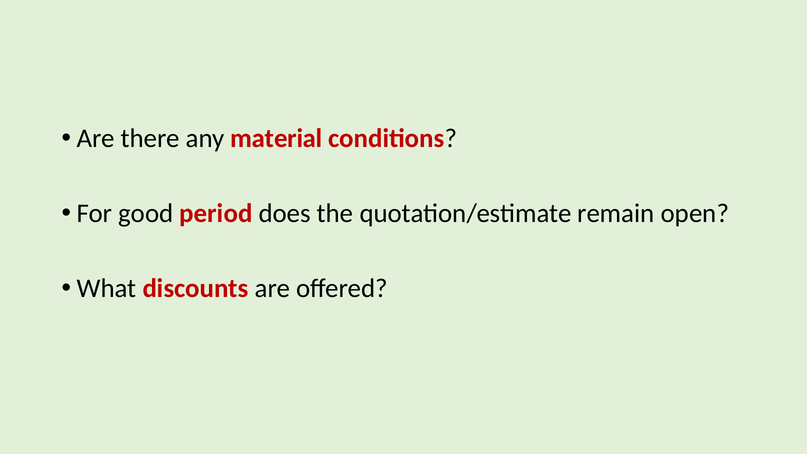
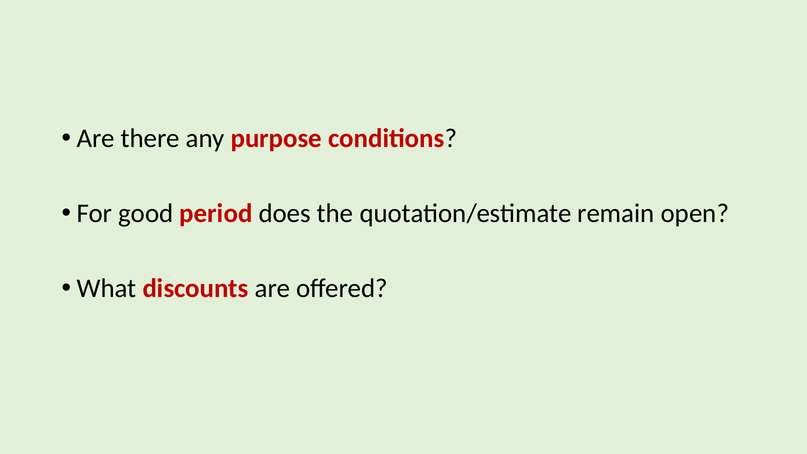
material: material -> purpose (276, 138)
